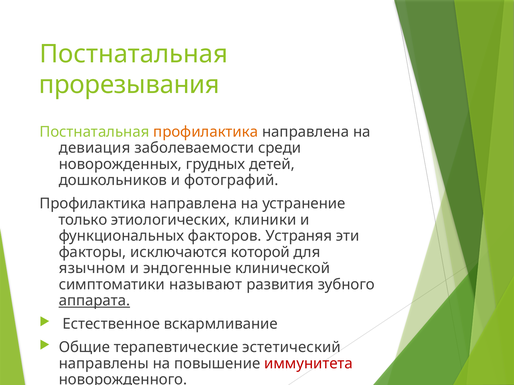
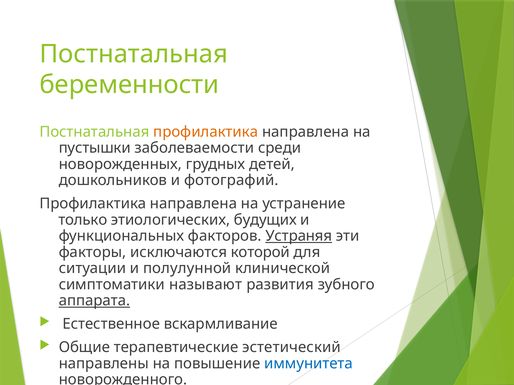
прорезывания: прорезывания -> беременности (129, 85)
девиация: девиация -> пустышки (95, 148)
клиники: клиники -> будущих (265, 220)
Устраняя underline: none -> present (299, 236)
язычном: язычном -> ситуации (92, 269)
эндогенные: эндогенные -> полулунной (187, 269)
иммунитета colour: red -> blue (309, 364)
